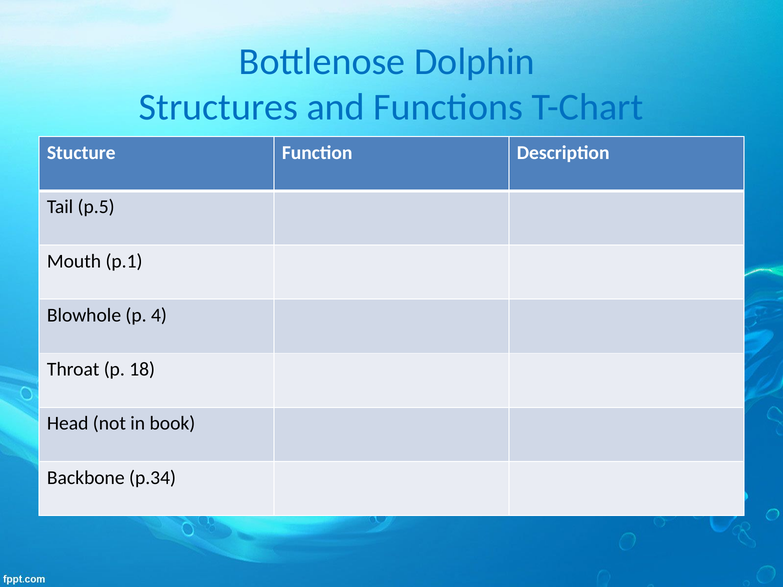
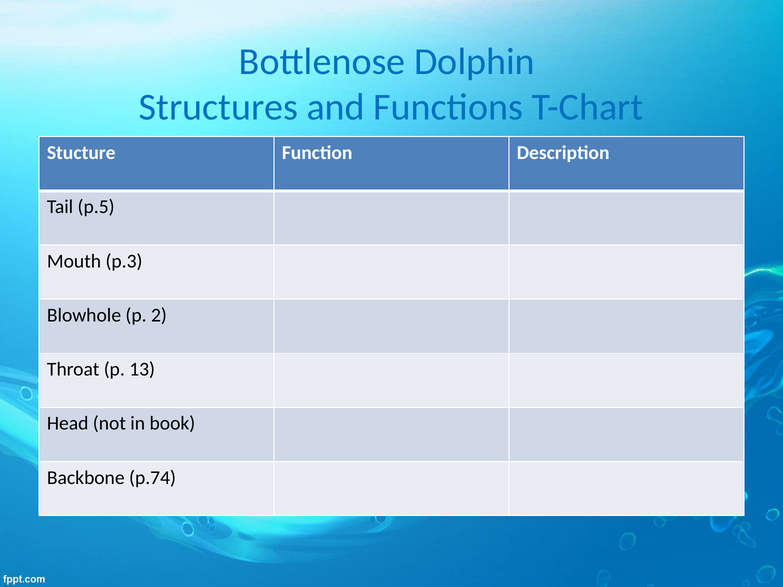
p.1: p.1 -> p.3 (124, 261)
4: 4 -> 2 (159, 315)
18: 18 -> 13 (142, 370)
p.34: p.34 -> p.74 (153, 478)
